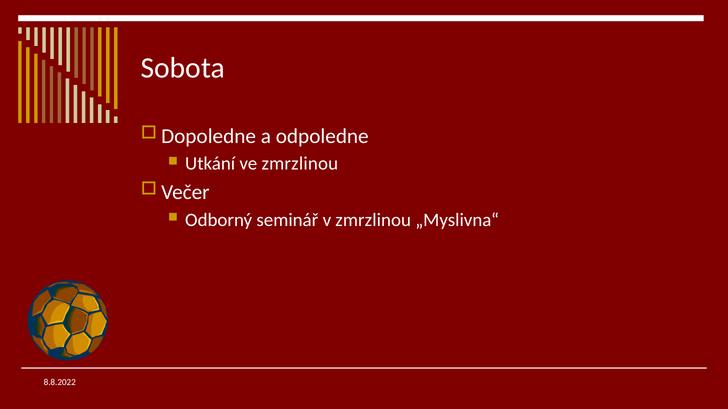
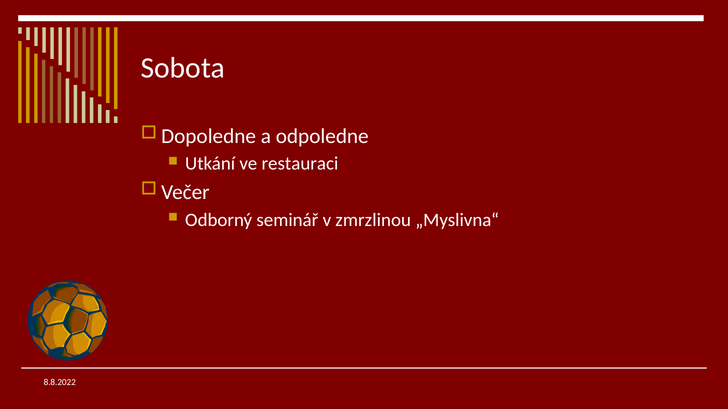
ve zmrzlinou: zmrzlinou -> restauraci (300, 164)
